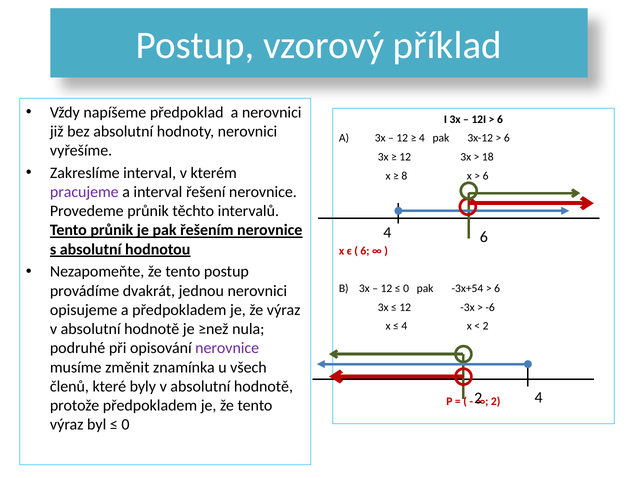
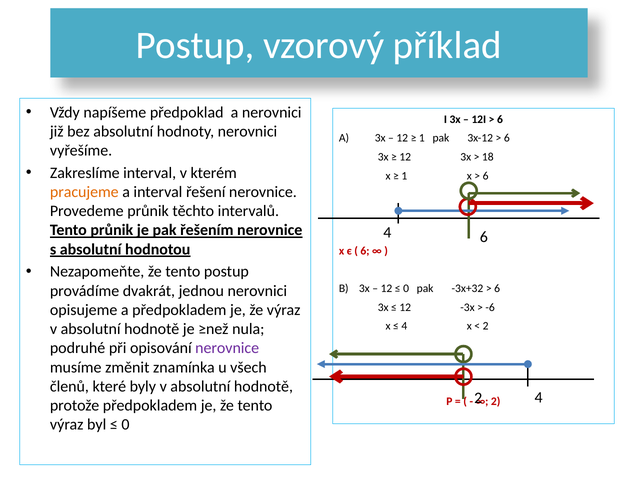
4: 4 -> 1 (422, 138)
8: 8 -> 1 (404, 176)
pracujeme colour: purple -> orange (84, 192)
-3x+54: -3x+54 -> -3x+32 (467, 289)
